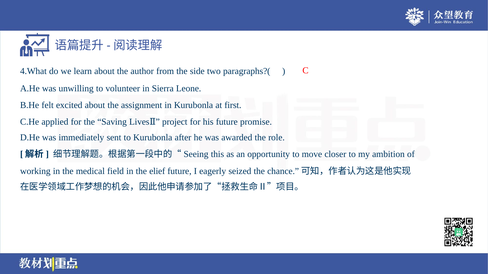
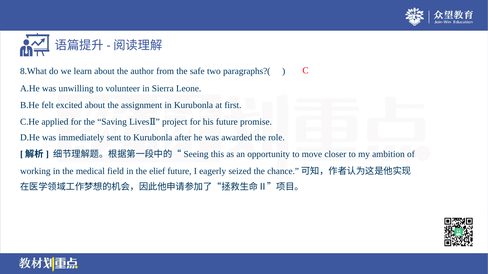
4.What: 4.What -> 8.What (33, 71)
side: side -> safe (197, 71)
